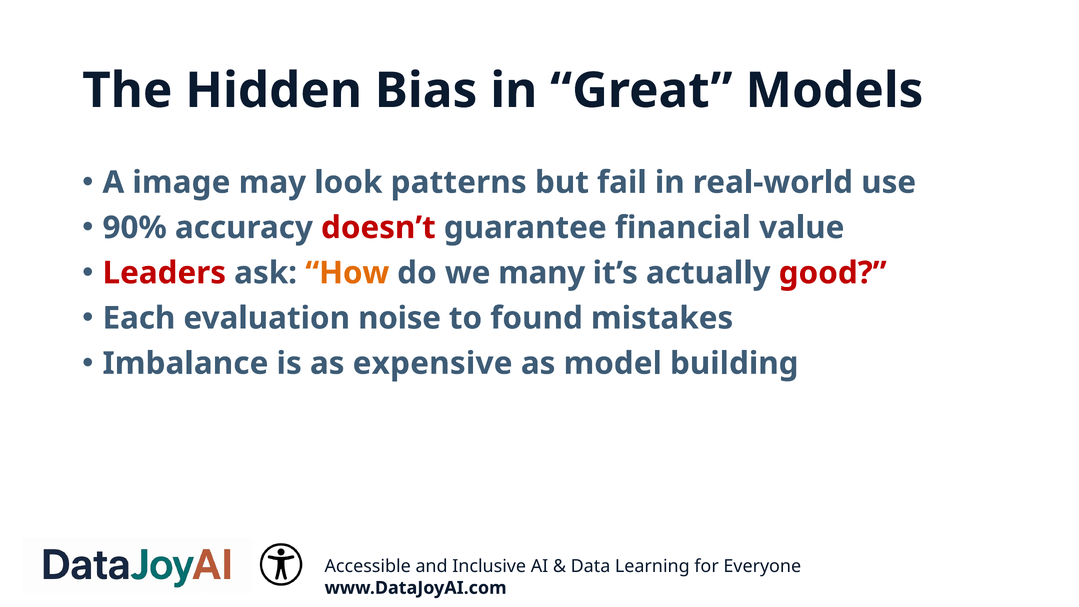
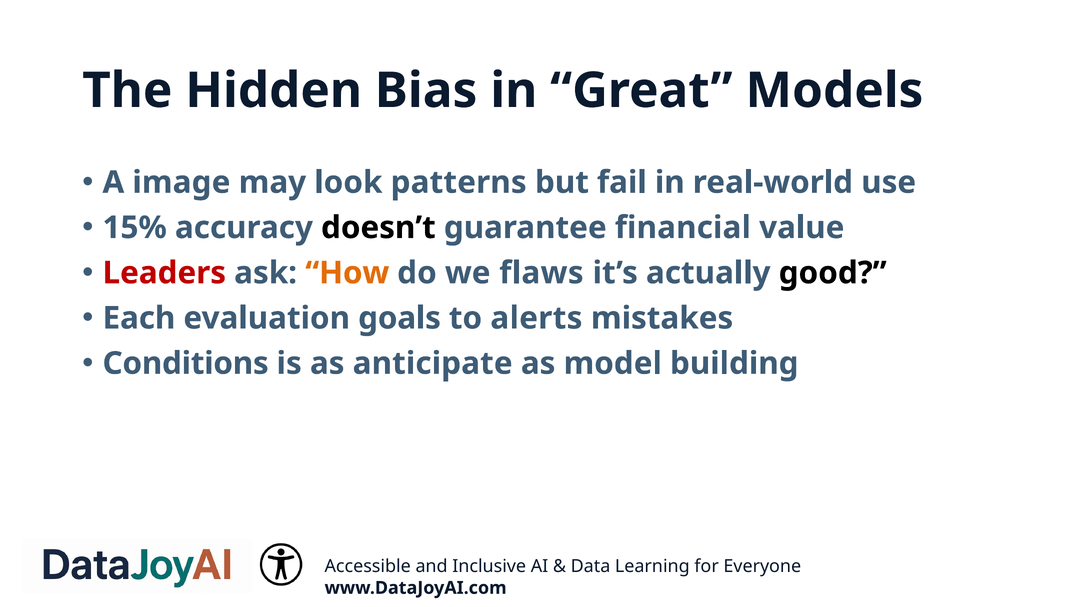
90%: 90% -> 15% (135, 228)
doesn’t colour: red -> black (378, 228)
many: many -> flaws (541, 273)
good colour: red -> black (833, 273)
noise: noise -> goals (400, 318)
found: found -> alerts (536, 318)
Imbalance: Imbalance -> Conditions (186, 363)
expensive: expensive -> anticipate (433, 363)
